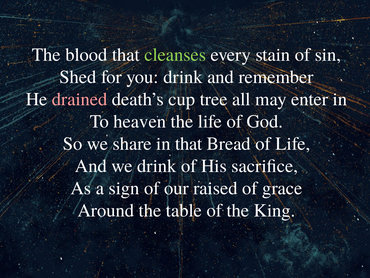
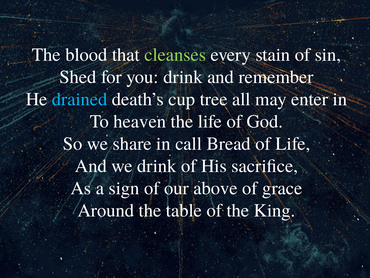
drained colour: pink -> light blue (80, 99)
in that: that -> call (189, 143)
raised: raised -> above (215, 188)
